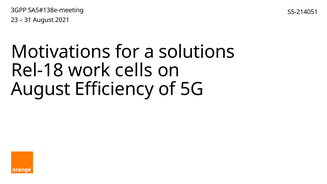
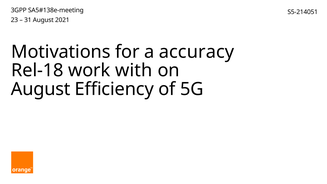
solutions: solutions -> accuracy (197, 52)
cells: cells -> with (134, 70)
